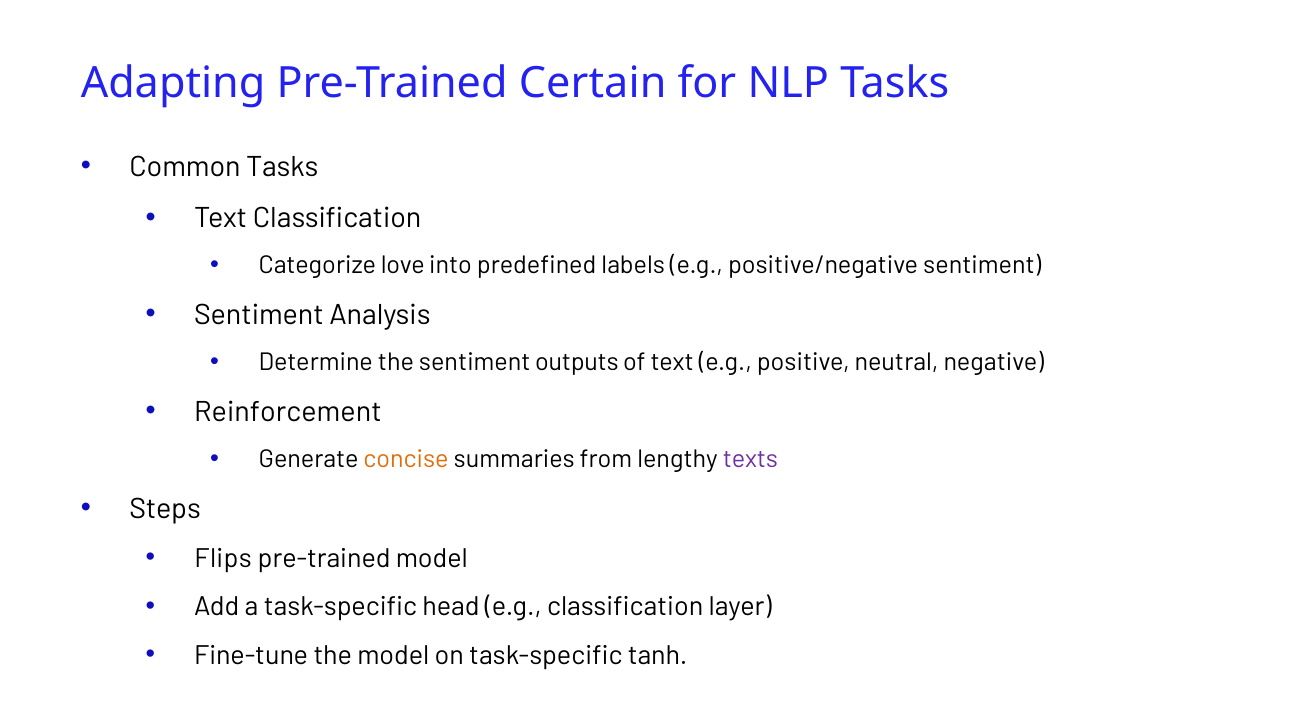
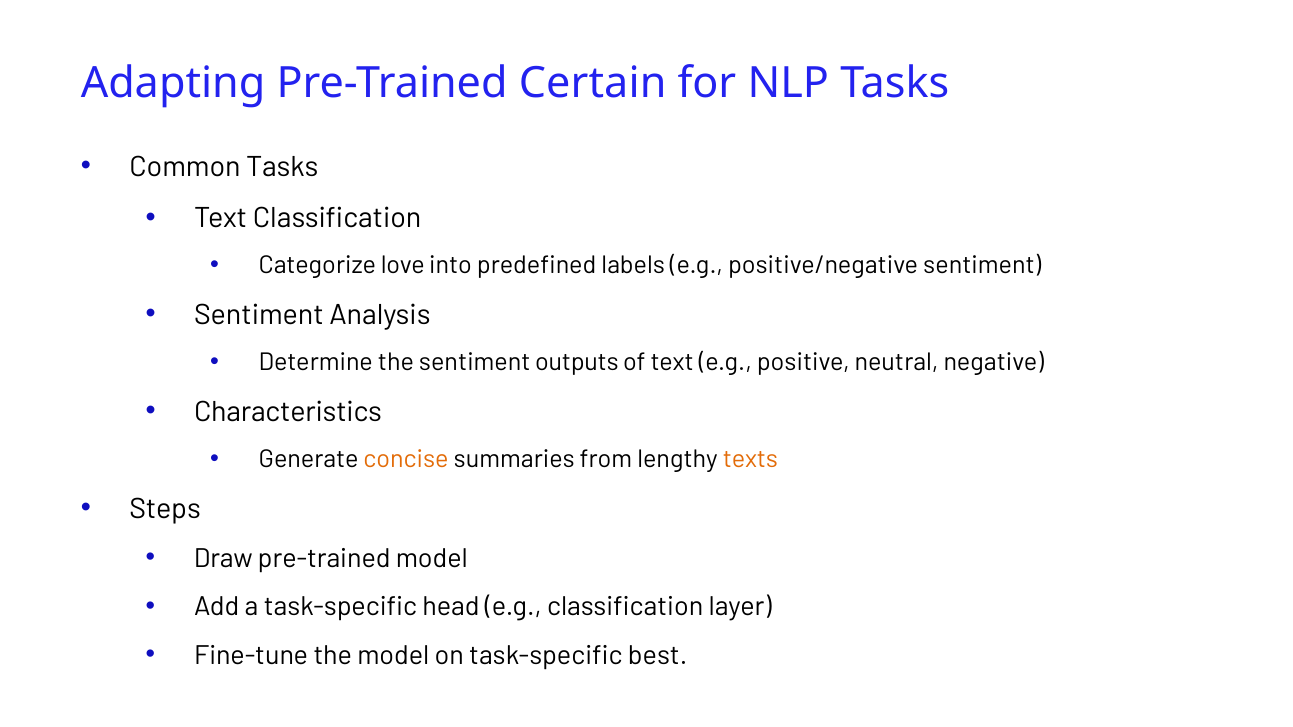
Reinforcement: Reinforcement -> Characteristics (288, 412)
texts colour: purple -> orange (750, 459)
Flips: Flips -> Draw (223, 559)
tanh: tanh -> best (658, 655)
